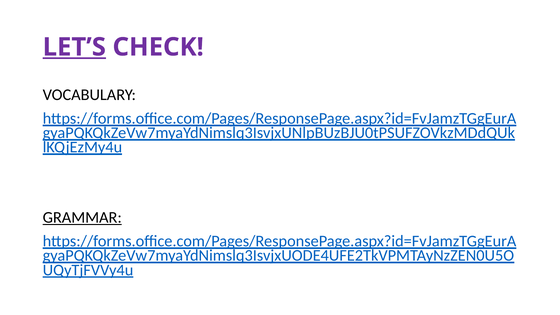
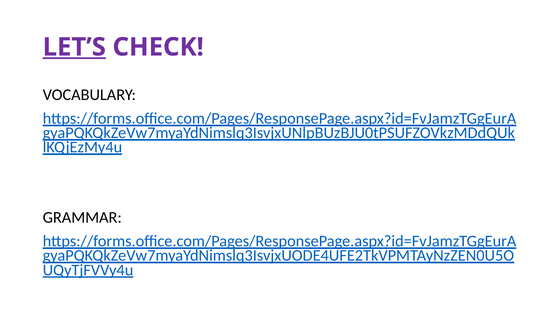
GRAMMAR underline: present -> none (82, 217)
